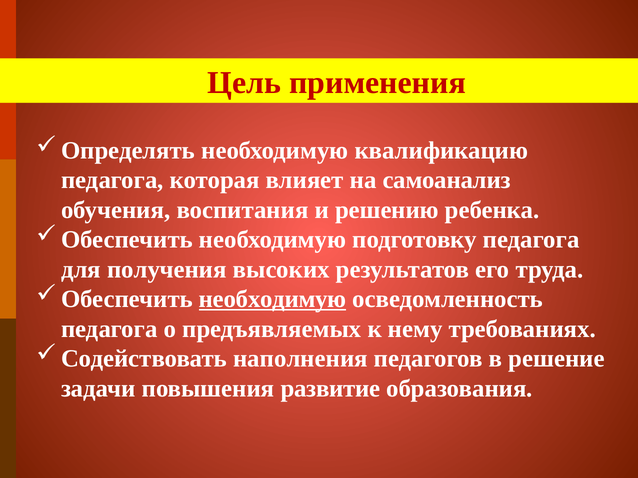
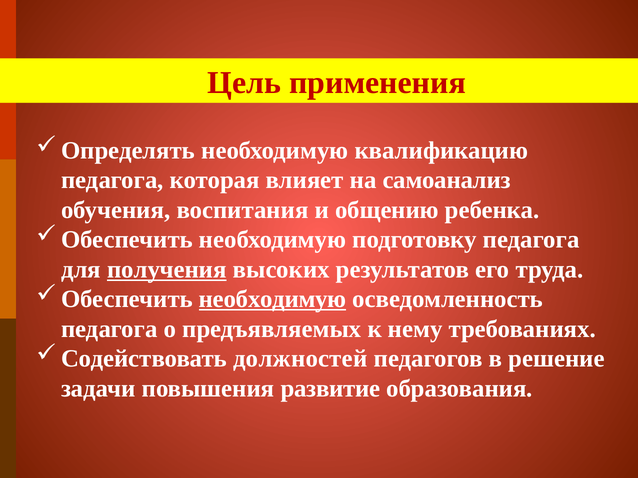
решению: решению -> общению (387, 210)
получения underline: none -> present (167, 270)
наполнения: наполнения -> должностей (300, 359)
